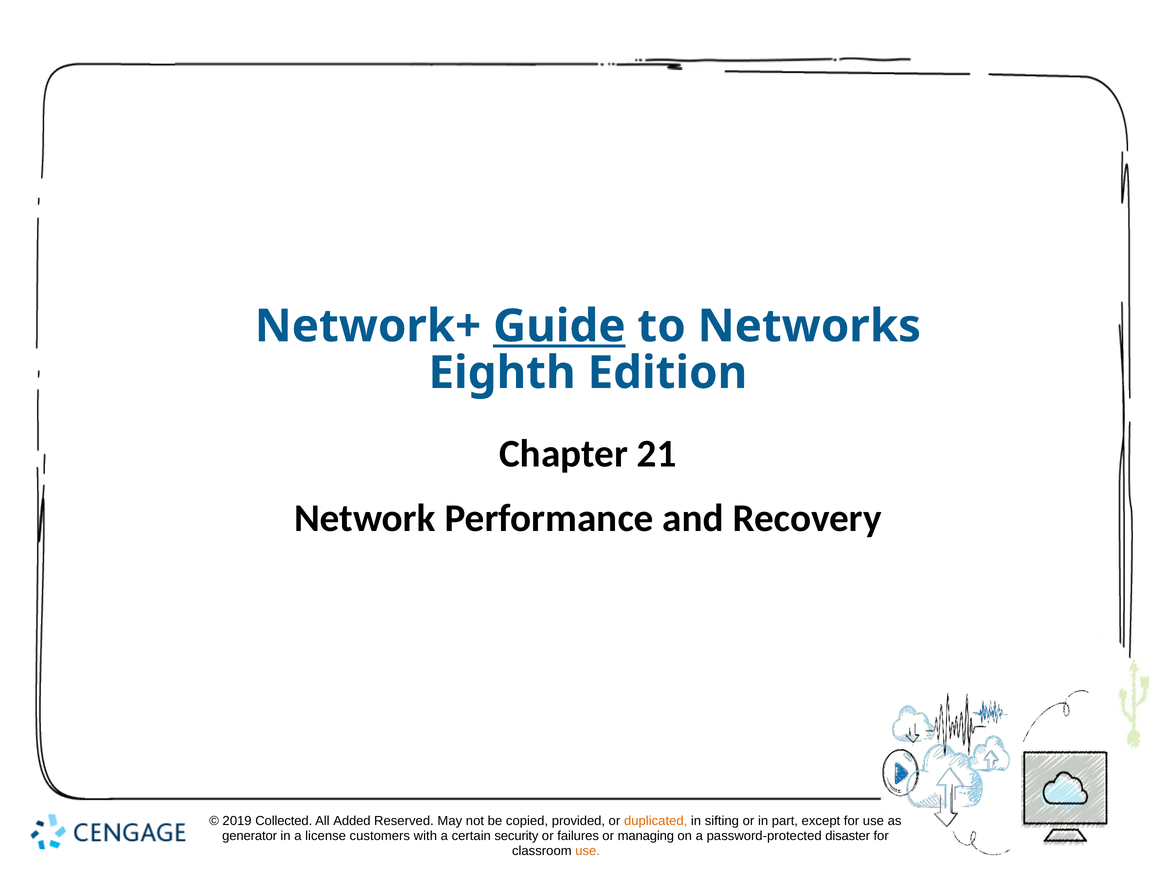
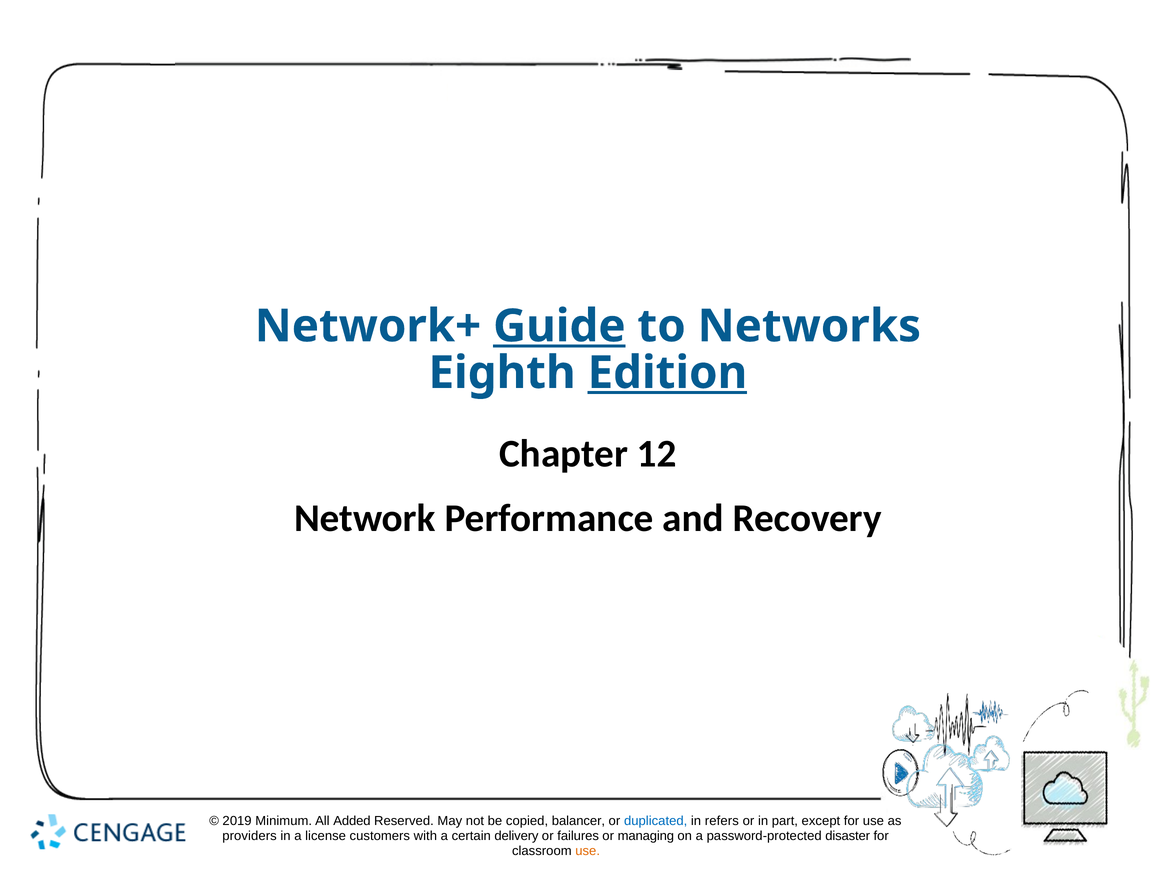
Edition underline: none -> present (667, 373)
21: 21 -> 12 (657, 454)
Collected: Collected -> Minimum (284, 821)
provided: provided -> balancer (578, 821)
duplicated colour: orange -> blue (656, 821)
sifting: sifting -> refers (722, 821)
generator: generator -> providers (250, 836)
security: security -> delivery (516, 836)
